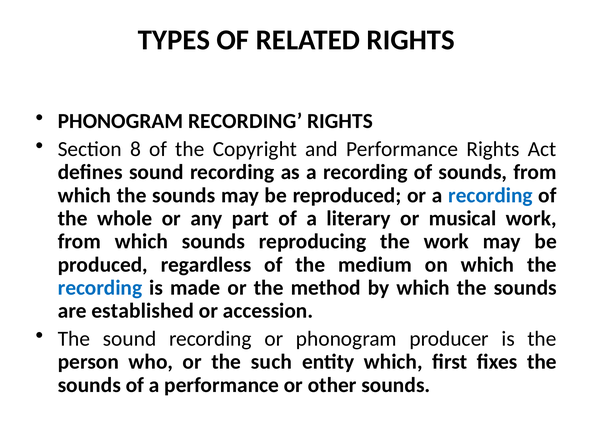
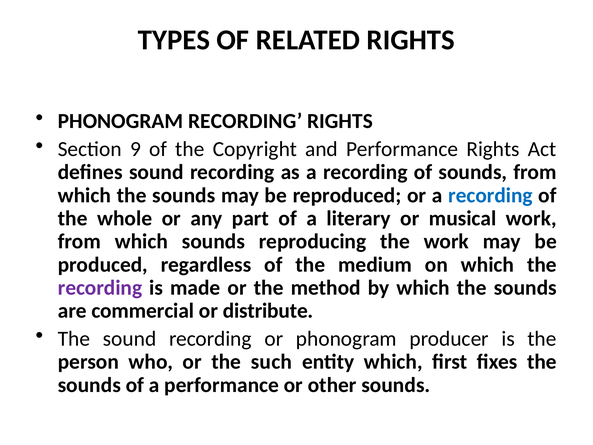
8: 8 -> 9 (136, 149)
recording colour: blue -> purple (100, 288)
established: established -> commercial (143, 311)
accession: accession -> distribute (268, 311)
